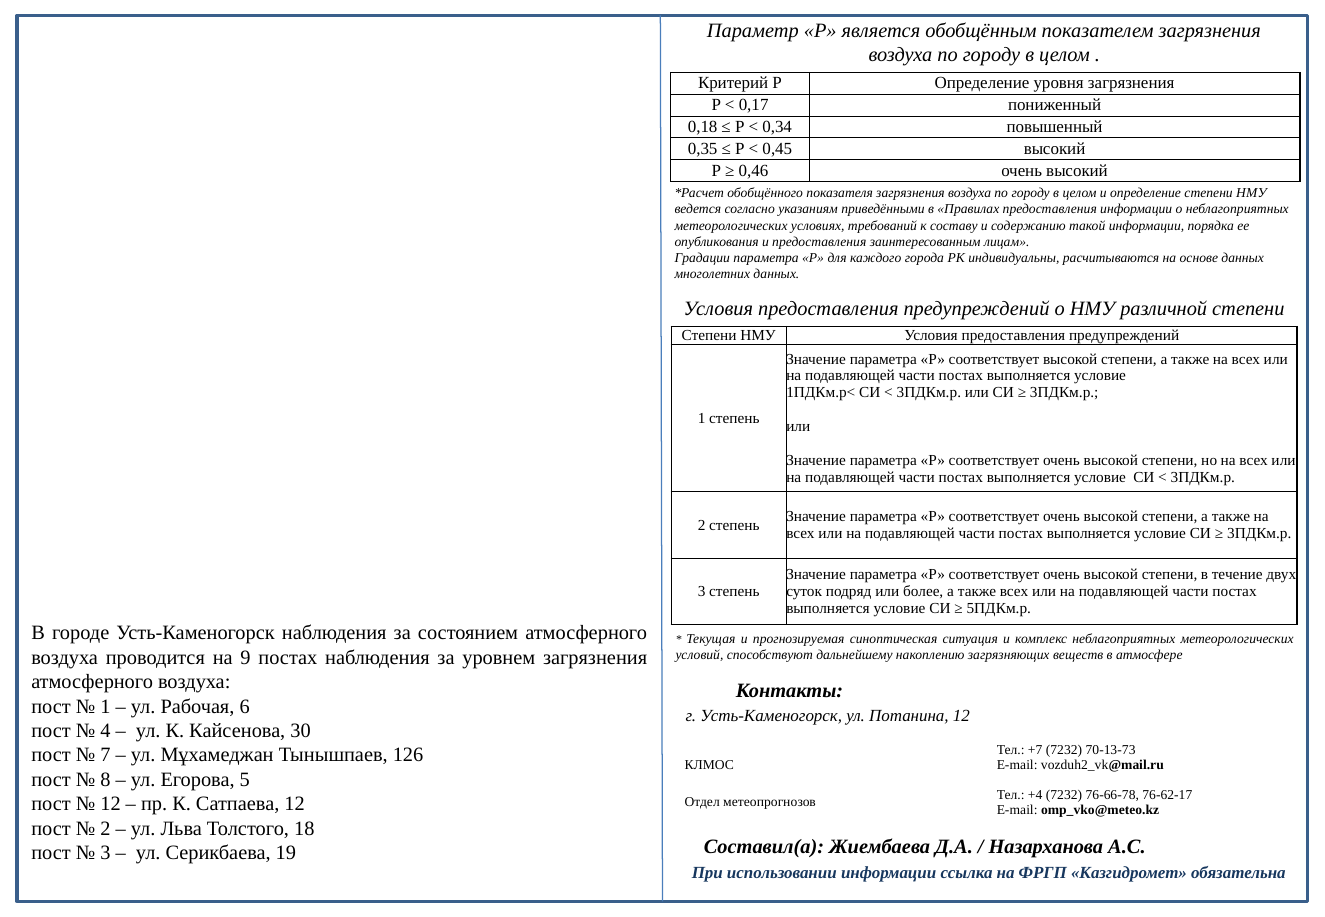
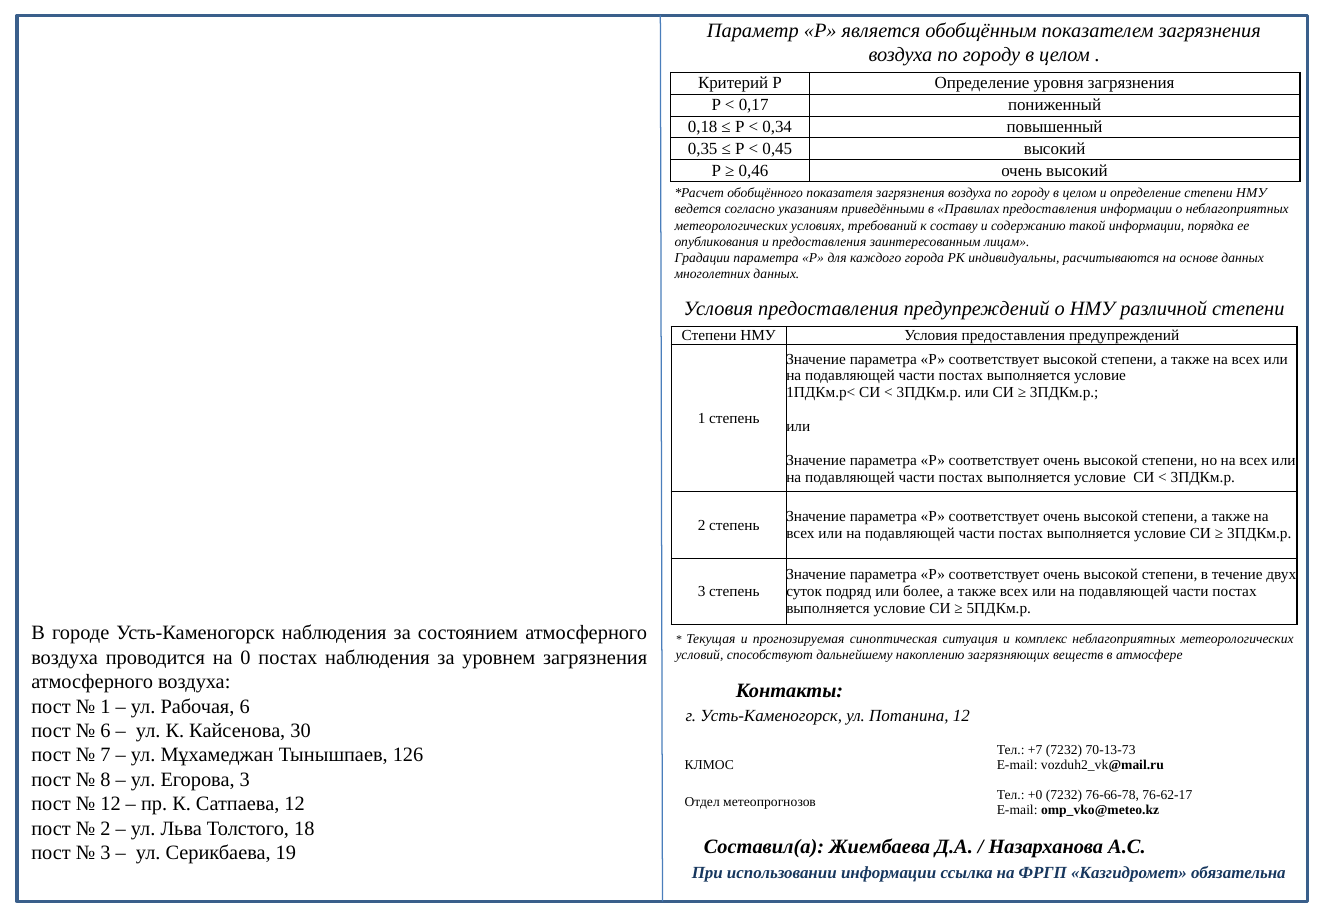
9: 9 -> 0 (245, 658)
4: 4 -> 6 (105, 731)
Егорова 5: 5 -> 3 (245, 780)
+4: +4 -> +0 (1035, 795)
